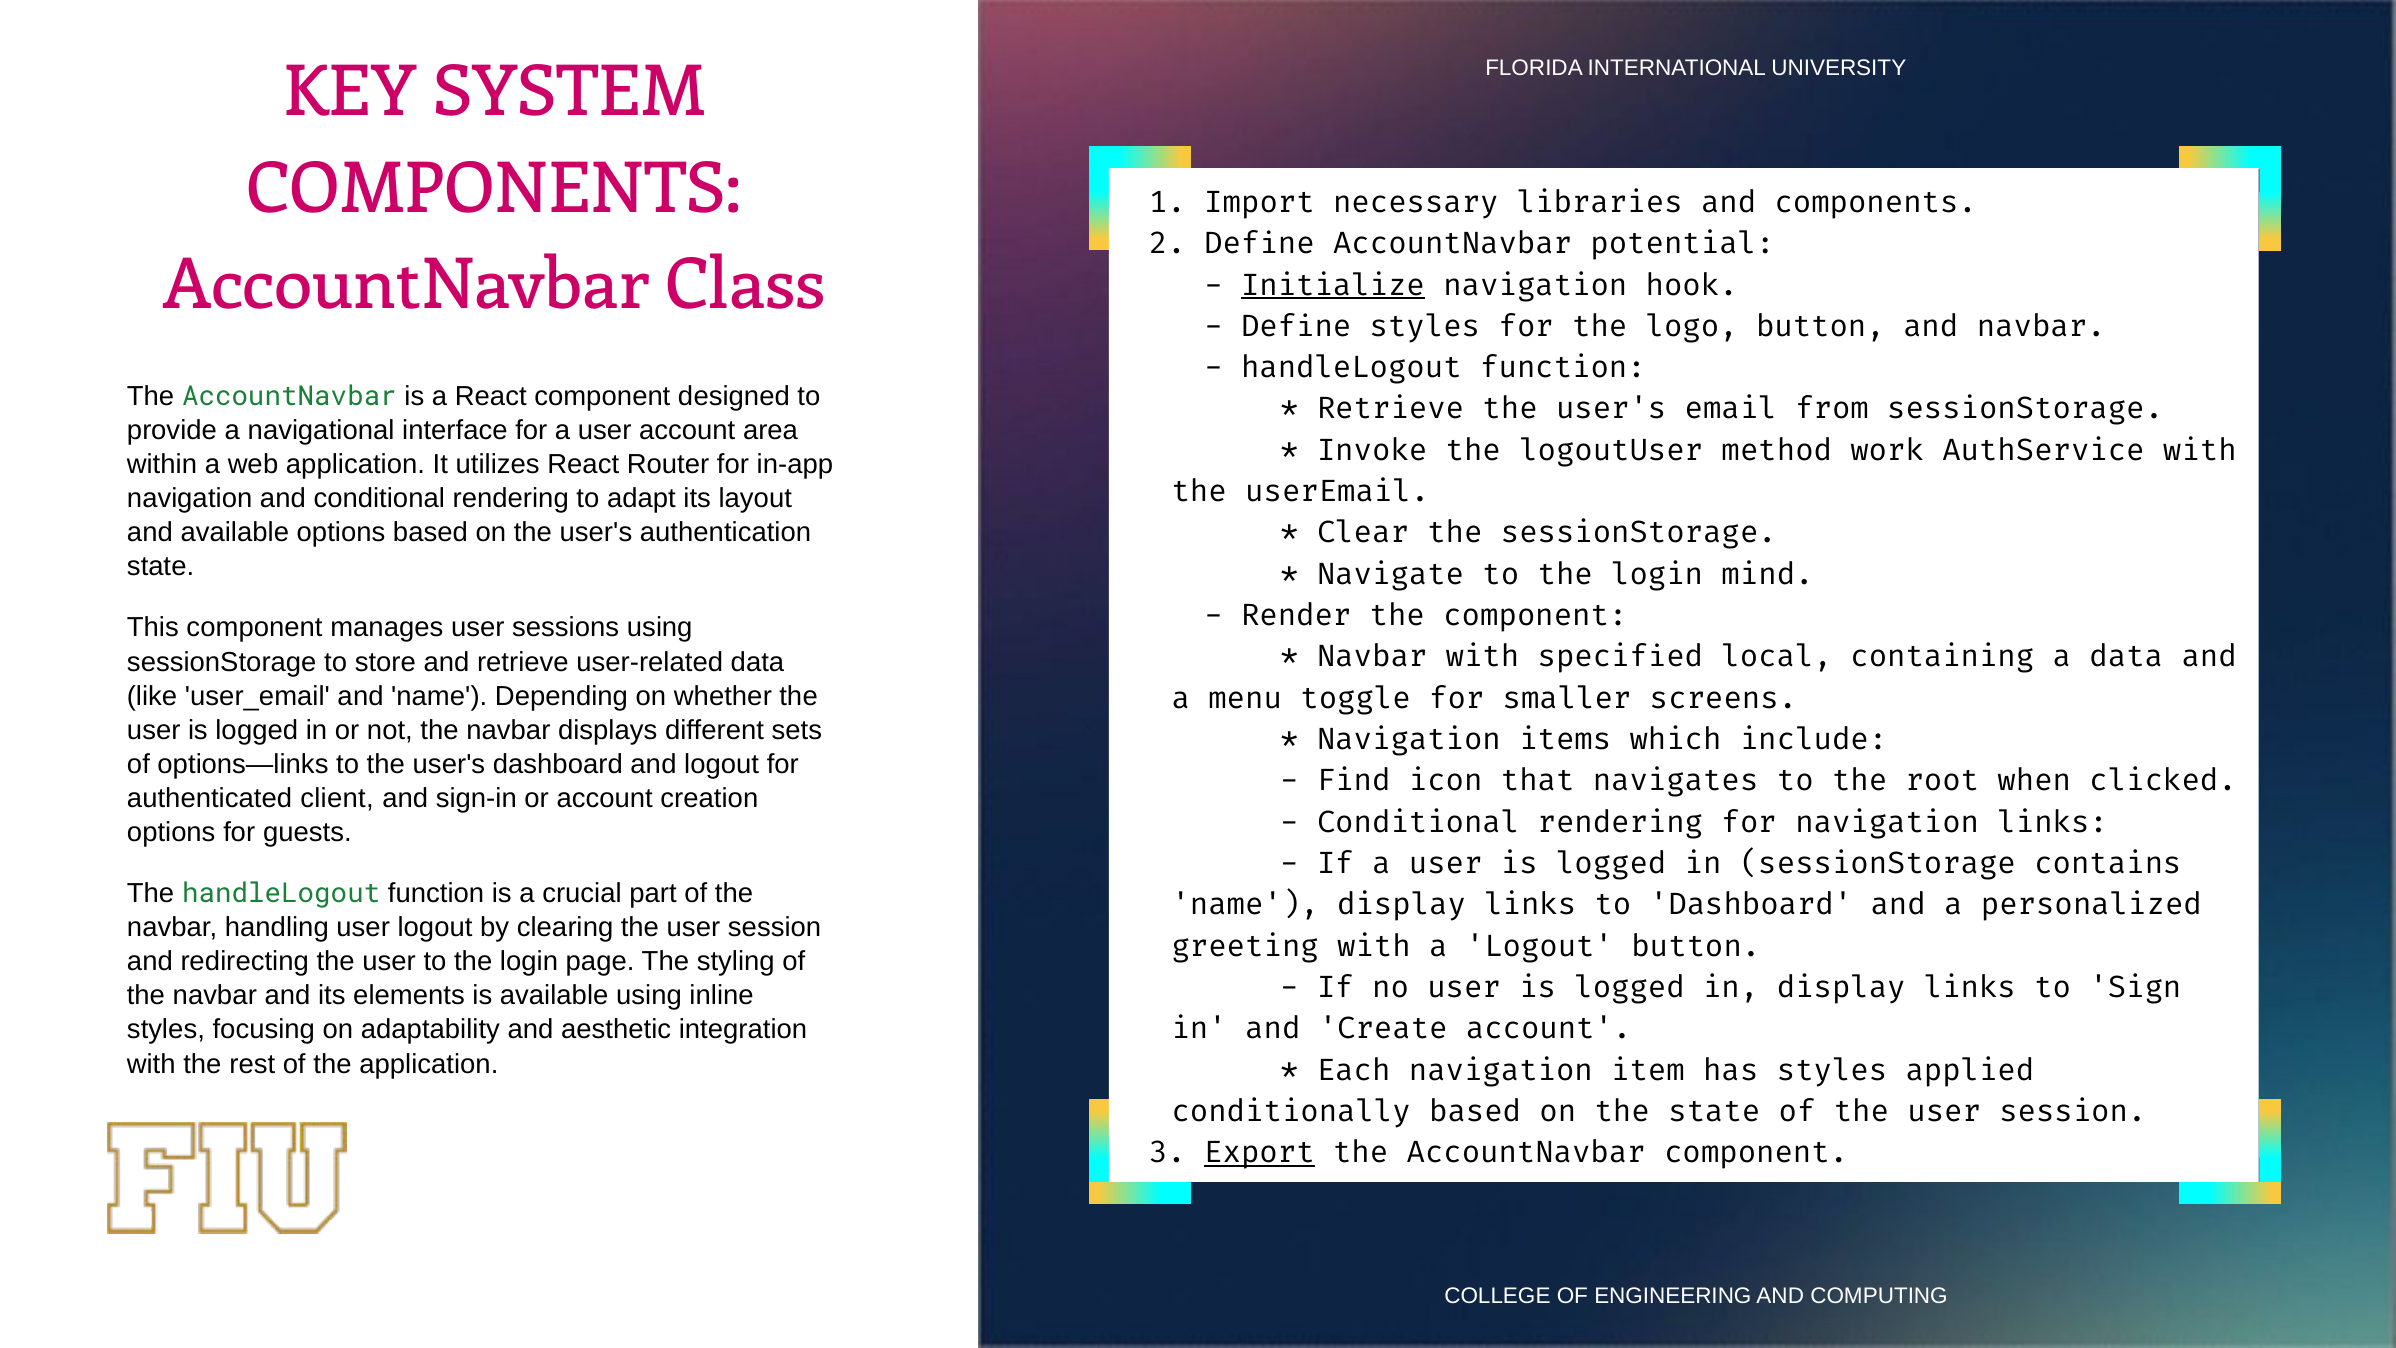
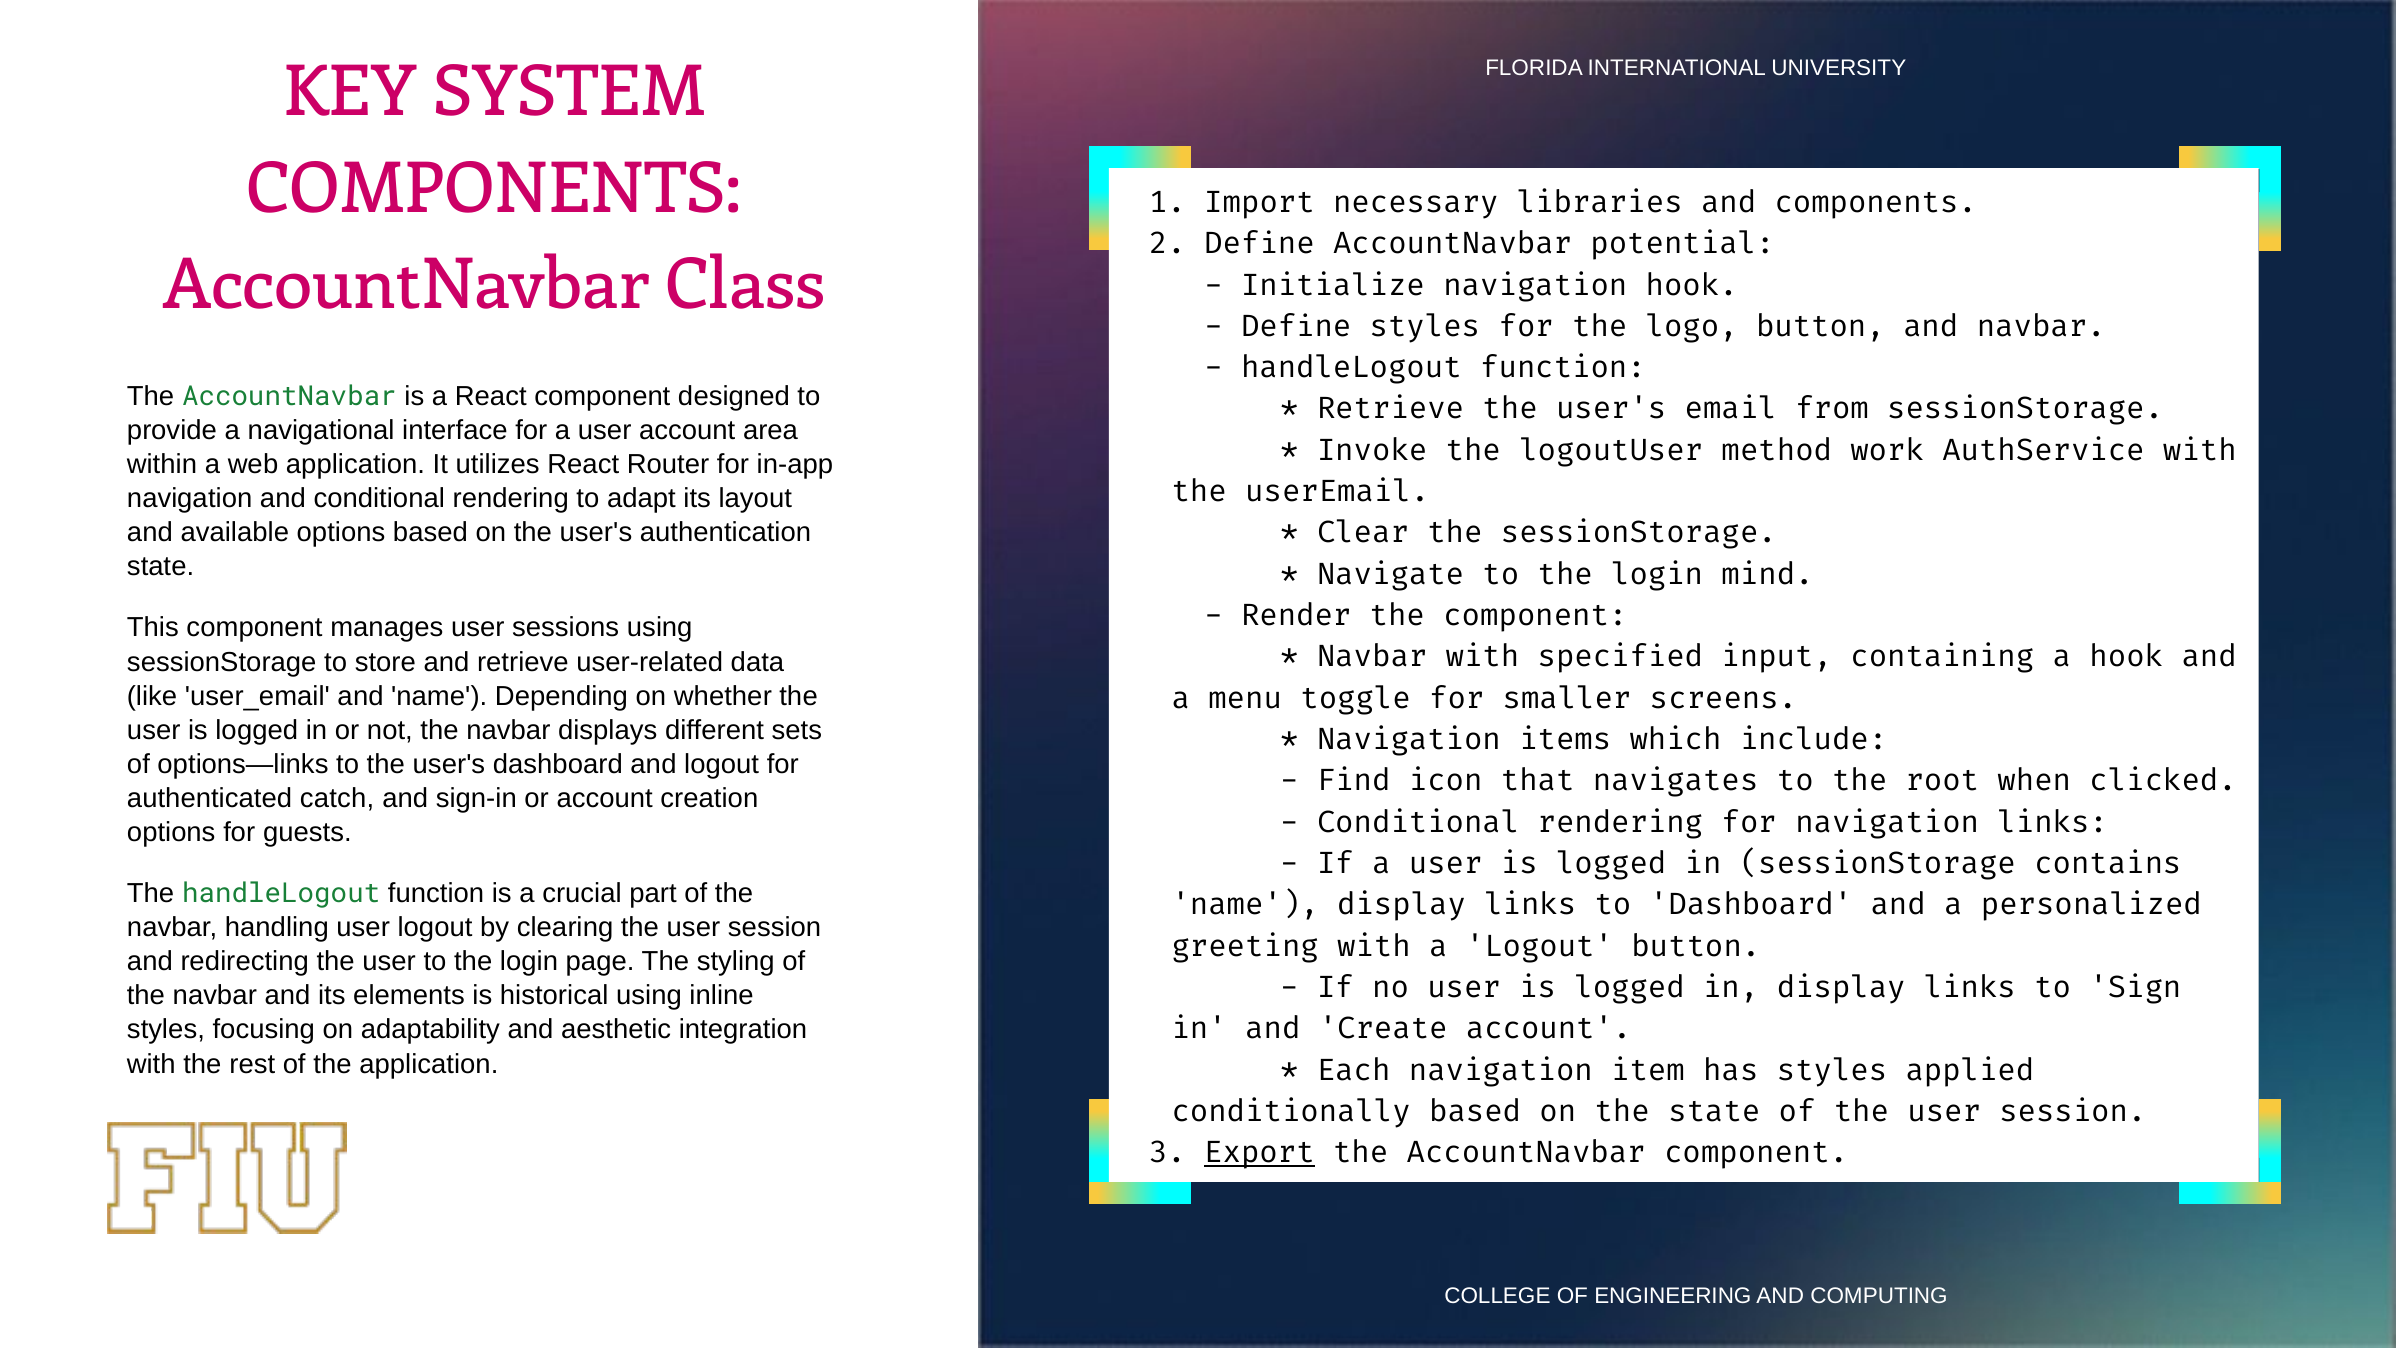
Initialize underline: present -> none (1333, 285)
local: local -> input (1777, 657)
a data: data -> hook (2126, 657)
client: client -> catch (337, 798)
is available: available -> historical (554, 996)
